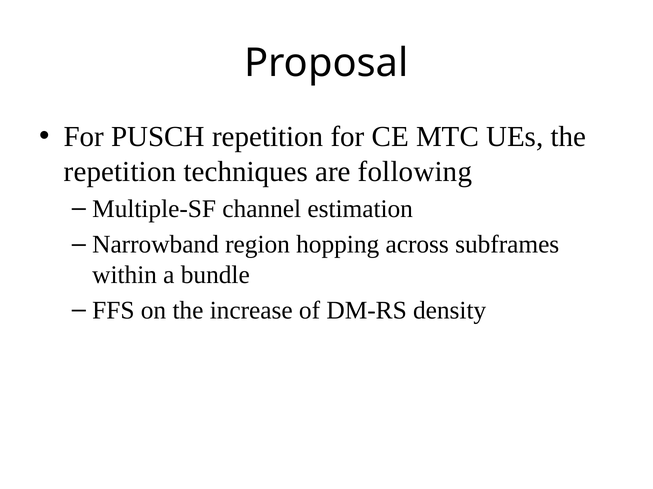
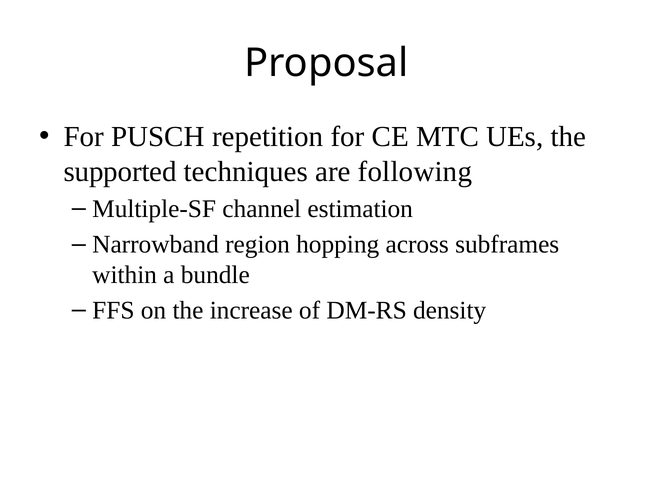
repetition: repetition -> supported (120, 172)
